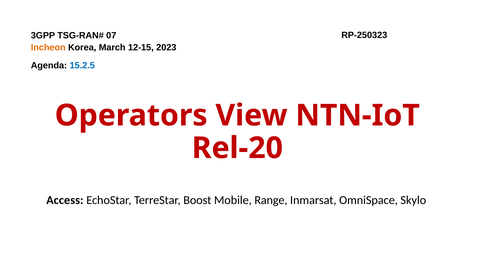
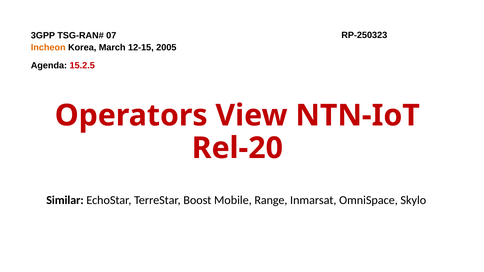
2023: 2023 -> 2005 (166, 48)
15.2.5 colour: blue -> red (82, 66)
Access: Access -> Similar (65, 200)
